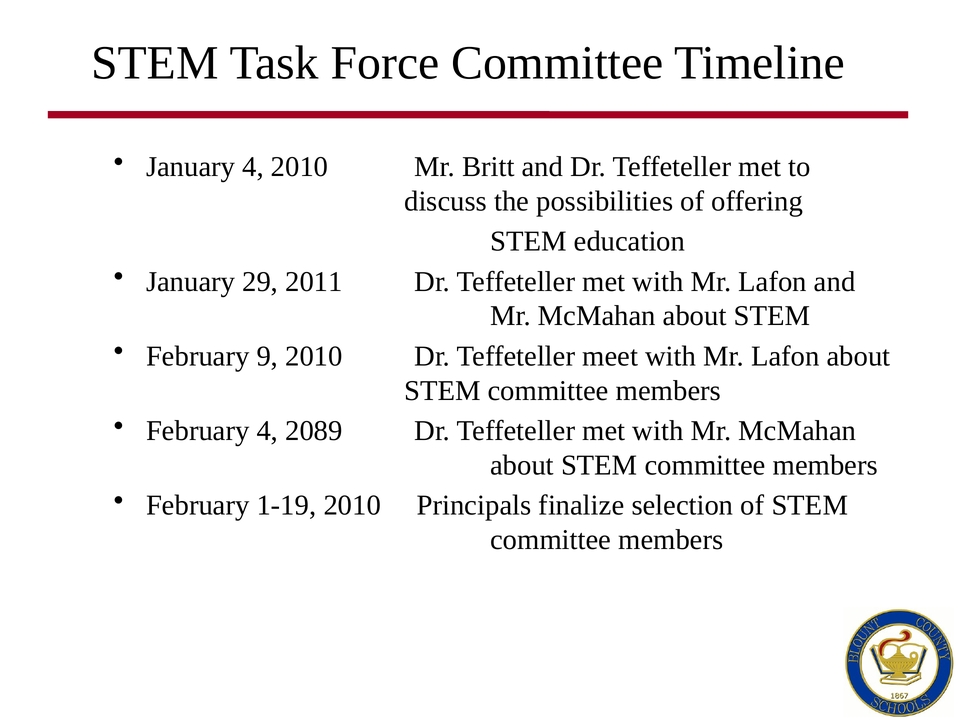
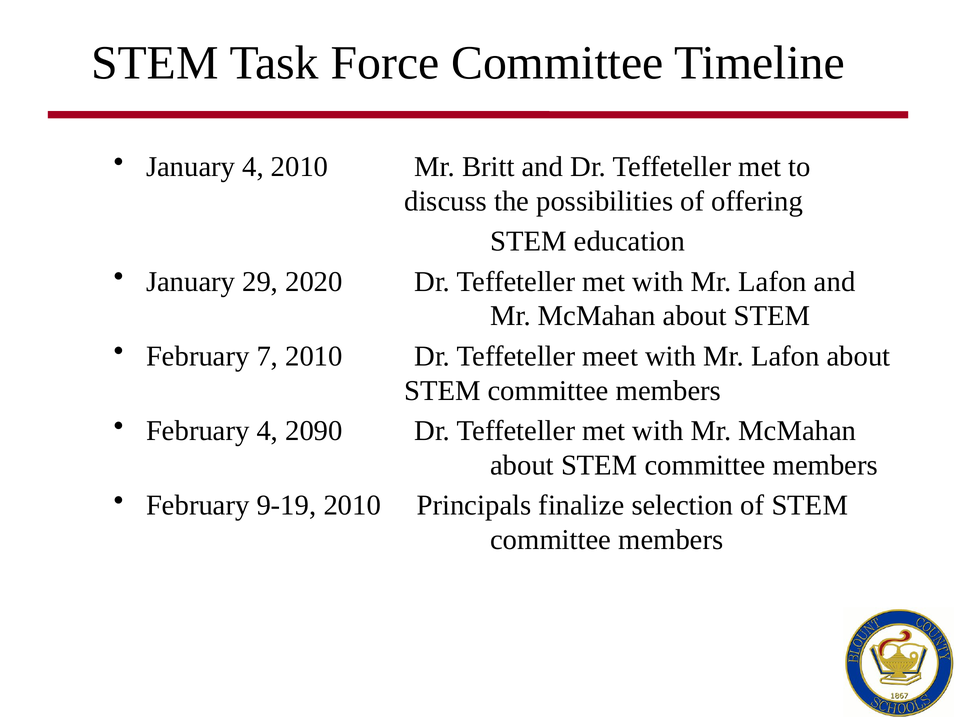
2011: 2011 -> 2020 (314, 282)
9: 9 -> 7 (267, 356)
2089: 2089 -> 2090 (314, 431)
1-19: 1-19 -> 9-19 (286, 505)
